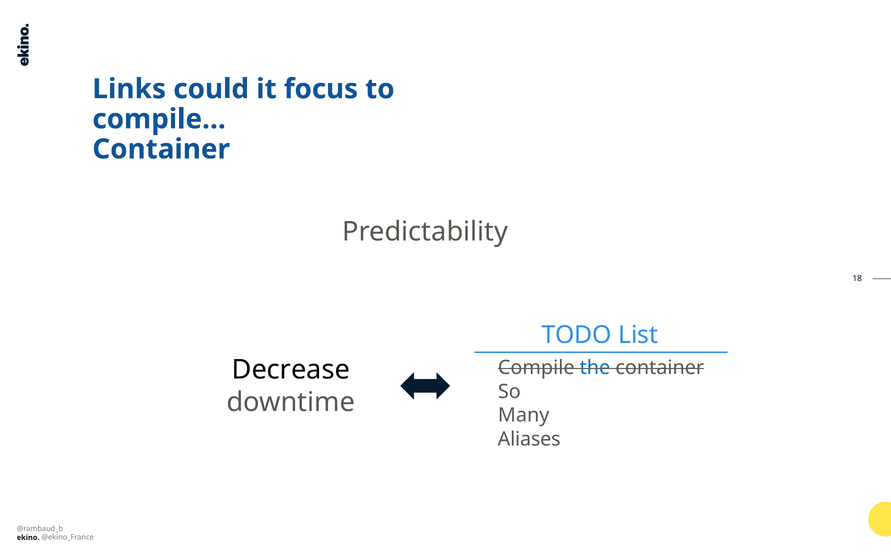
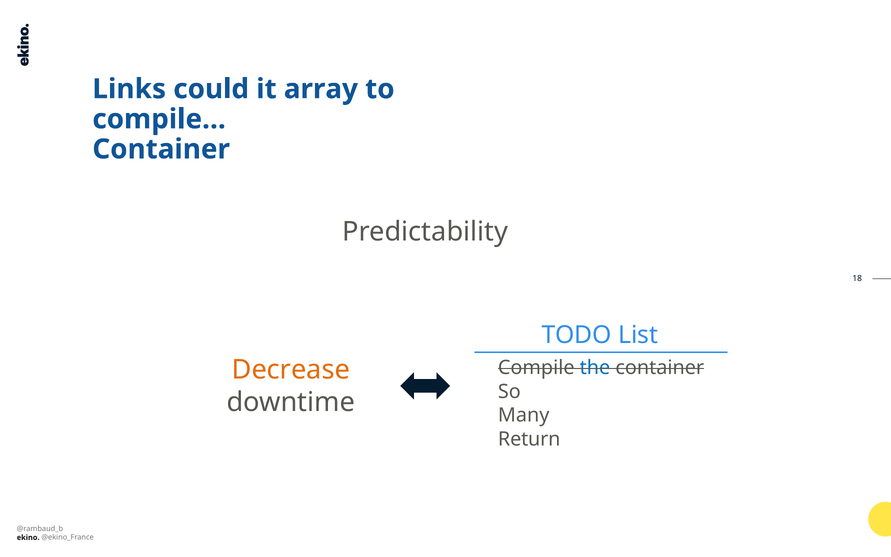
focus: focus -> array (321, 89)
Decrease colour: black -> orange (291, 370)
Aliases: Aliases -> Return (529, 439)
